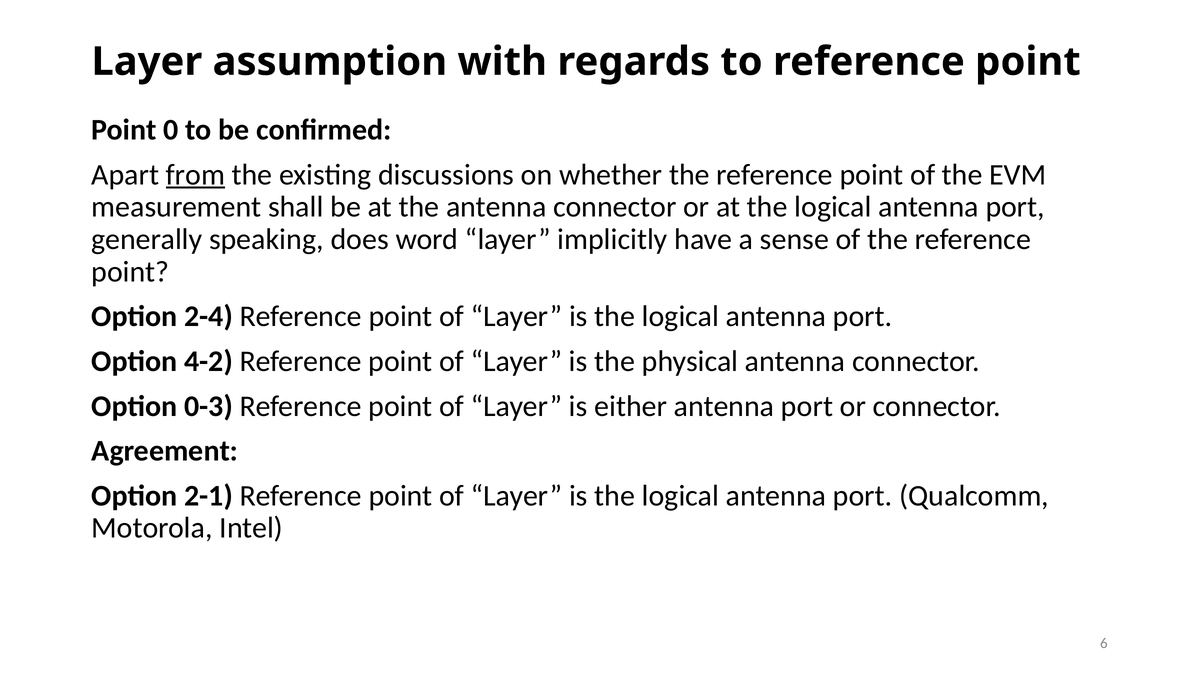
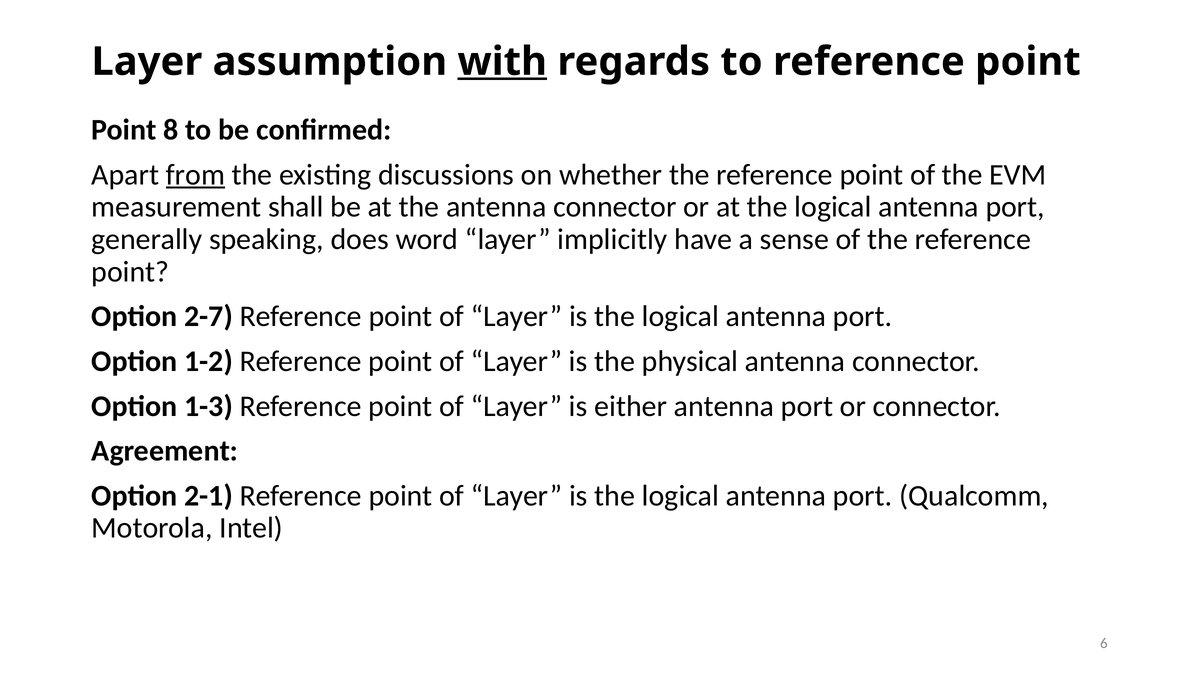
with underline: none -> present (502, 62)
0: 0 -> 8 (171, 130)
2-4: 2-4 -> 2-7 (208, 317)
4-2: 4-2 -> 1-2 (208, 362)
0-3: 0-3 -> 1-3 (208, 406)
